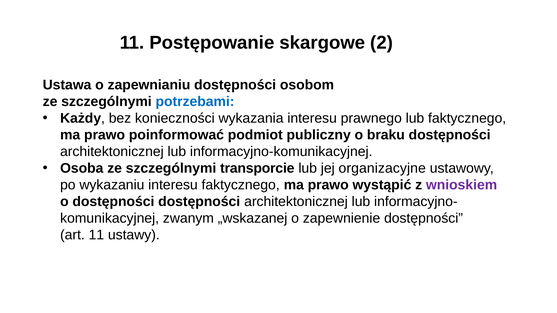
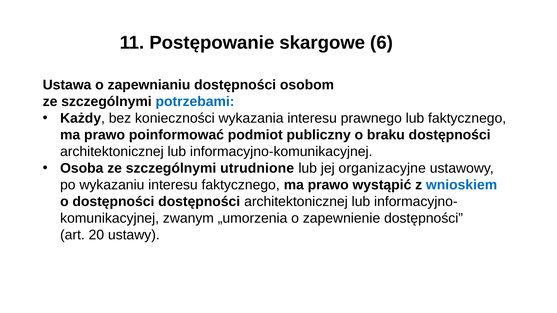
2: 2 -> 6 (382, 43)
transporcie: transporcie -> utrudnione (257, 168)
wnioskiem colour: purple -> blue (462, 185)
„wskazanej: „wskazanej -> „umorzenia (253, 219)
art 11: 11 -> 20 (96, 235)
